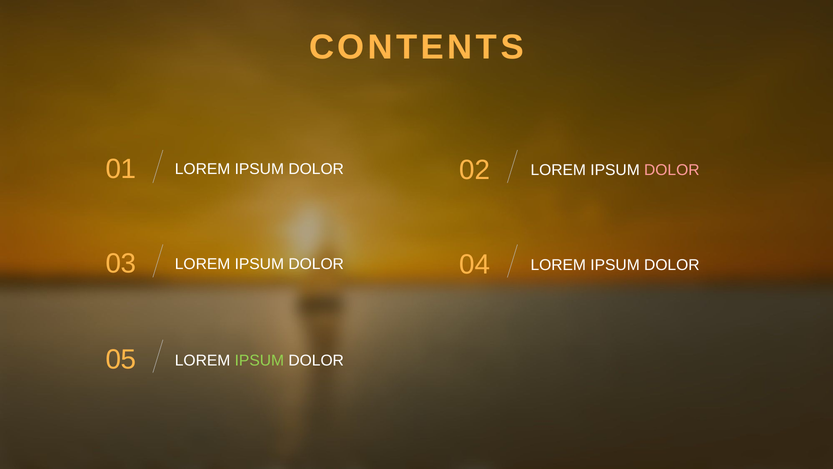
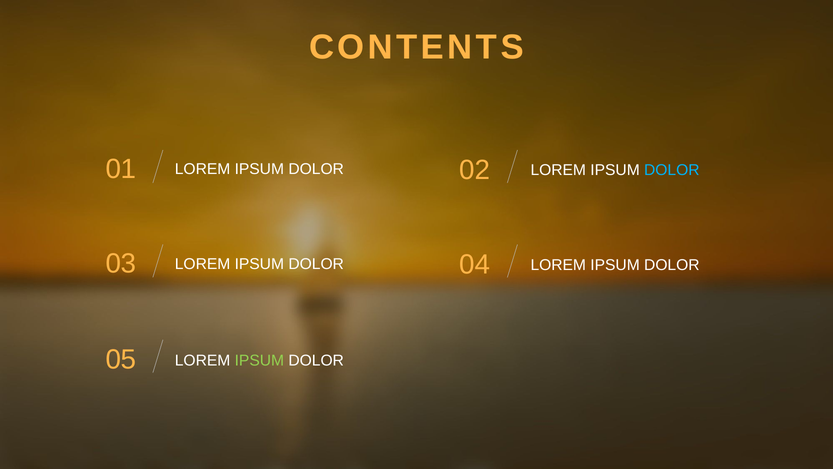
DOLOR colour: pink -> light blue (672, 170)
